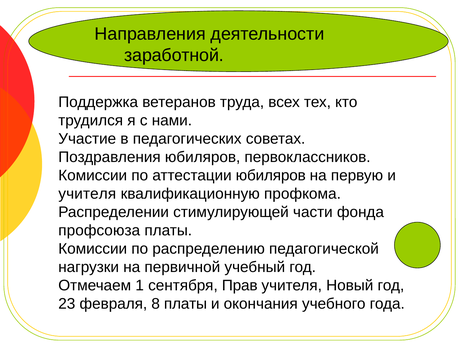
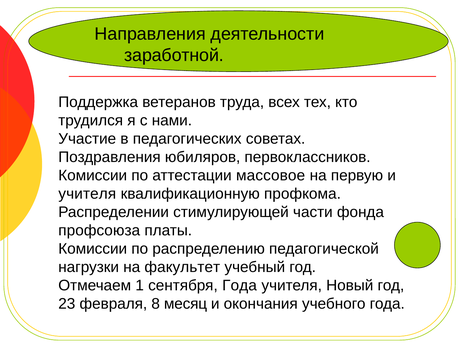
аттестации юбиляров: юбиляров -> массовое (271, 176)
первичной: первичной -> факультет (182, 267)
сентября Прав: Прав -> Года (240, 286)
8 платы: платы -> месяц (186, 304)
